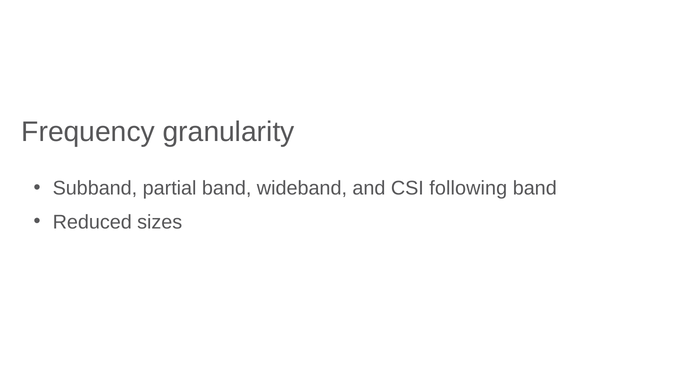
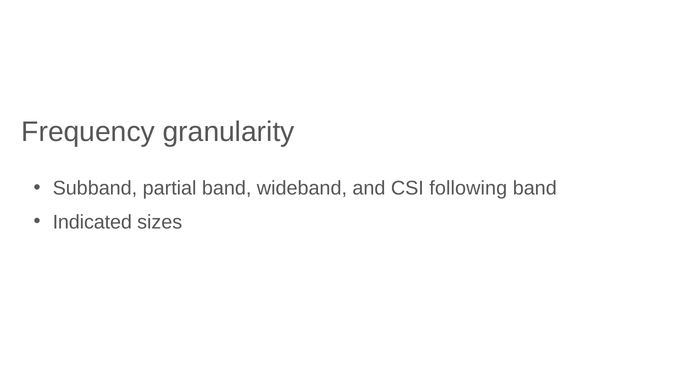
Reduced: Reduced -> Indicated (92, 222)
